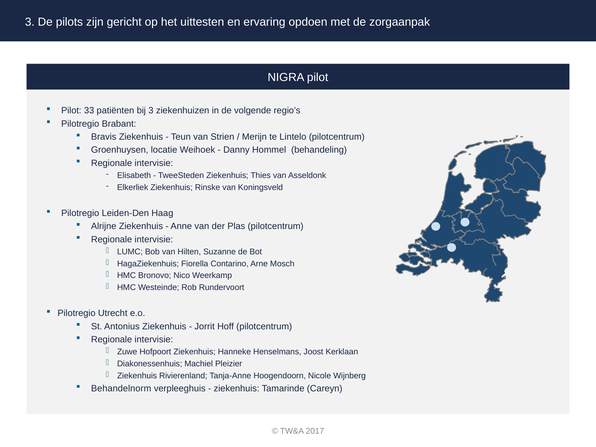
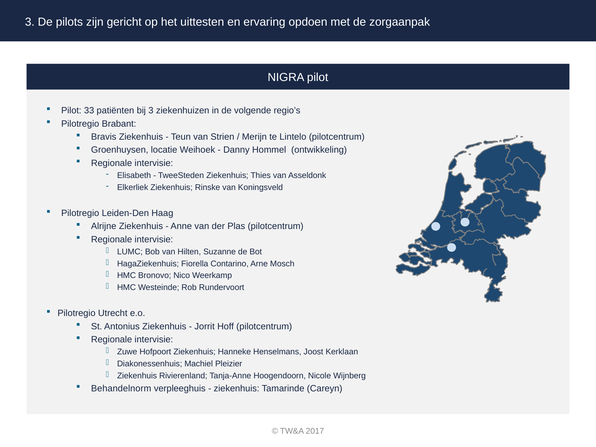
behandeling: behandeling -> ontwikkeling (319, 150)
